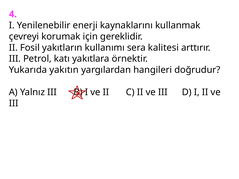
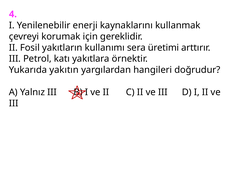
kalitesi: kalitesi -> üretimi (163, 48)
